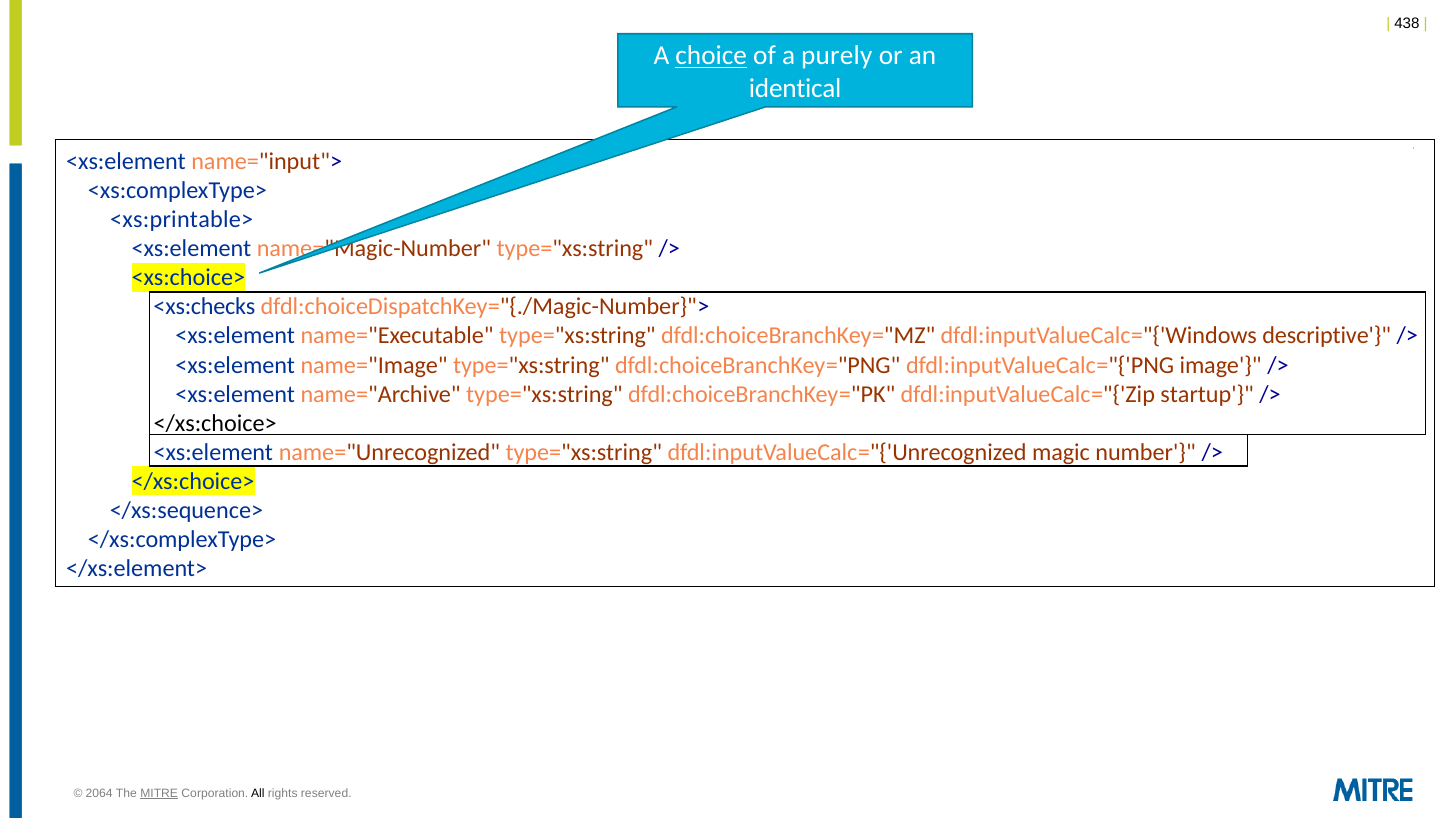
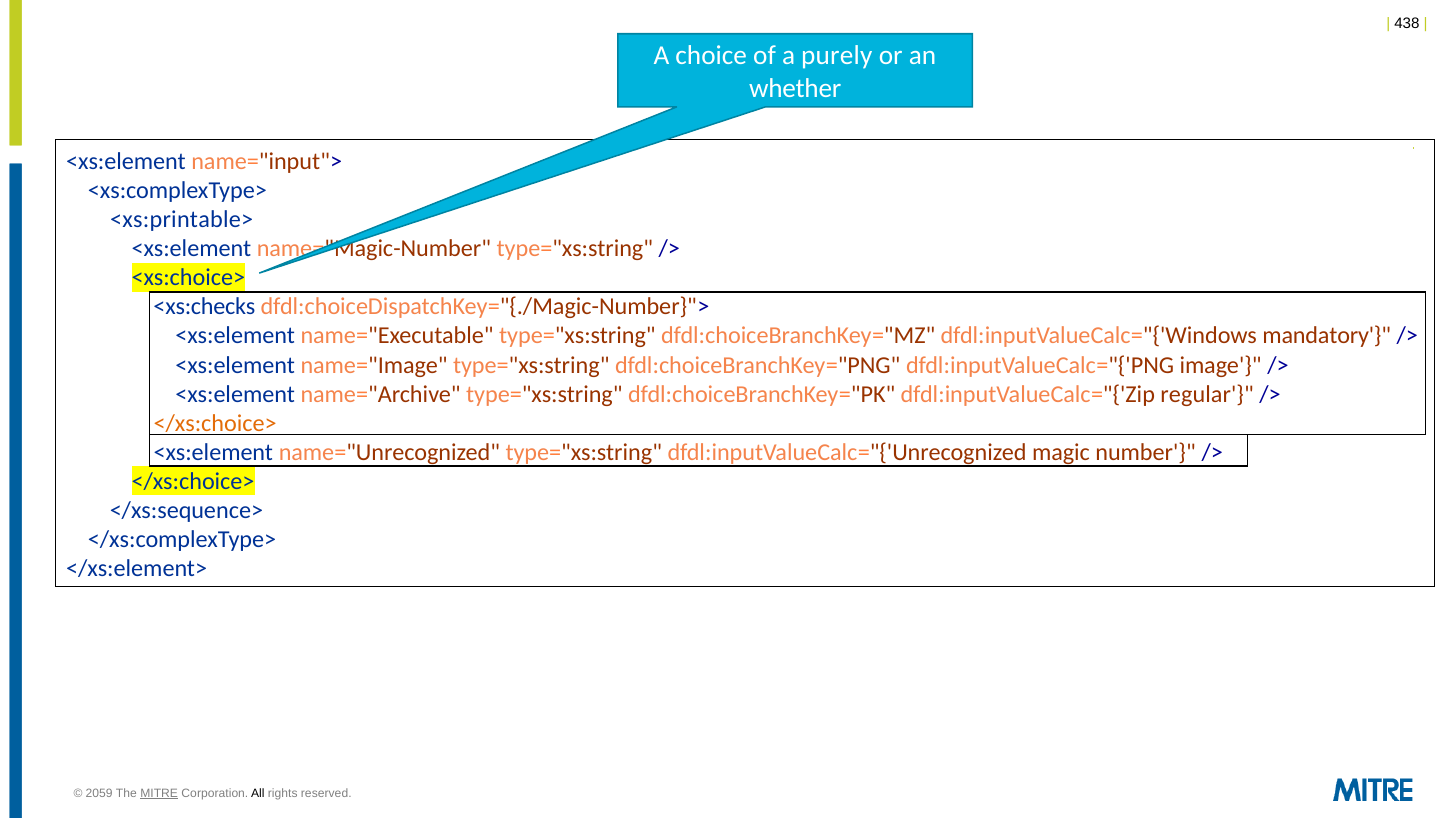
choice underline: present -> none (711, 56)
identical: identical -> whether (795, 89)
descriptive: descriptive -> mandatory (1327, 336)
startup: startup -> regular (1207, 394)
</xs:choice> colour: black -> orange (215, 423)
2064: 2064 -> 2059 (99, 793)
